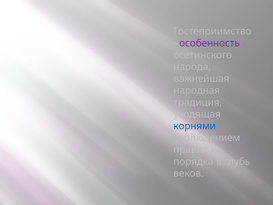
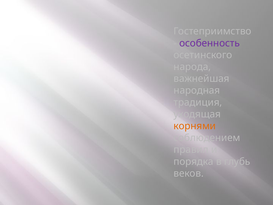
корнями colour: blue -> orange (195, 126)
